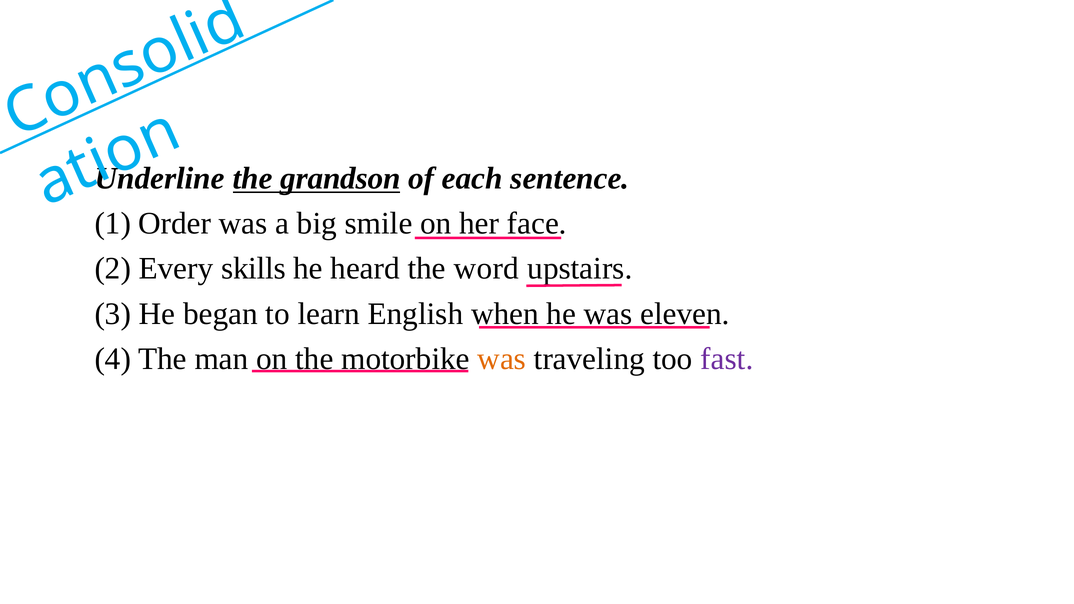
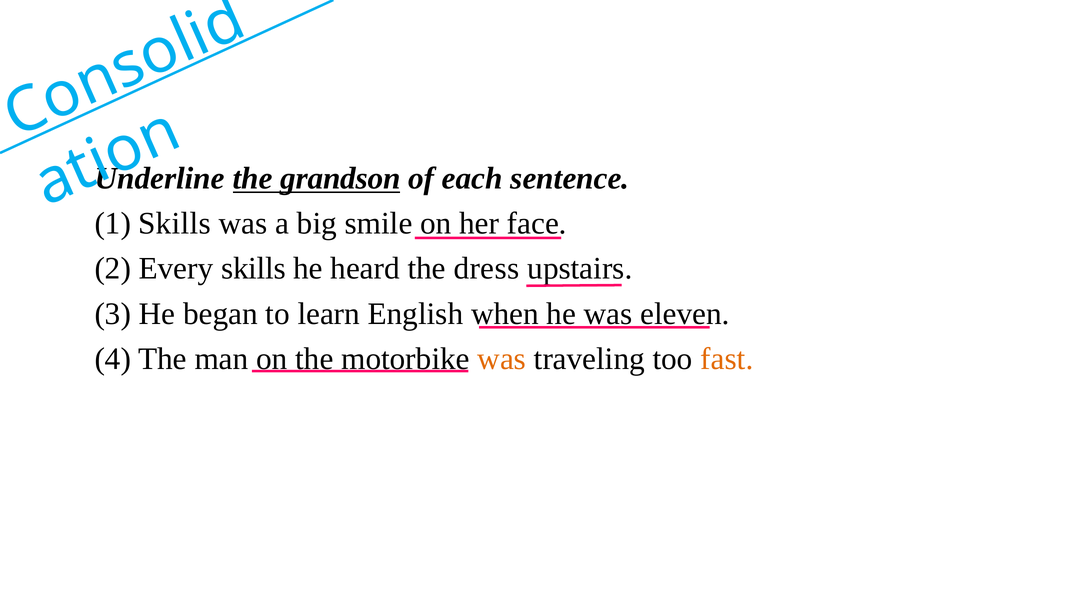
1 Order: Order -> Skills (175, 224)
word: word -> dress (486, 269)
fast colour: purple -> orange (727, 359)
